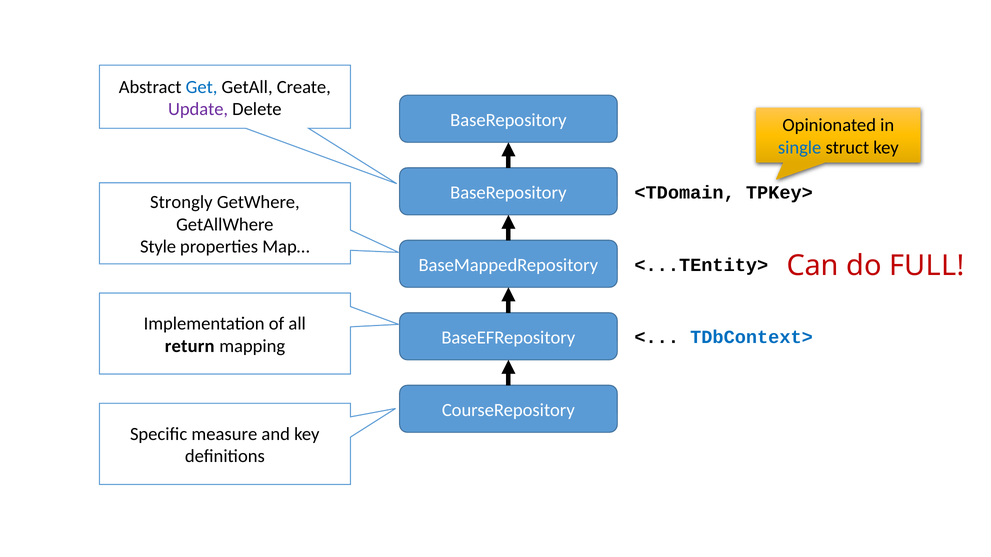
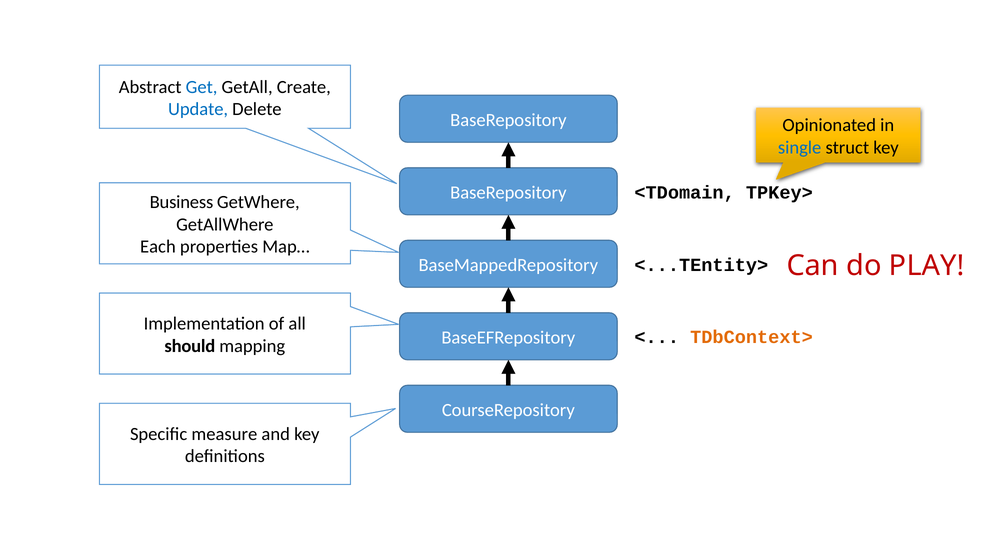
Update colour: purple -> blue (198, 109)
Strongly: Strongly -> Business (181, 202)
Style: Style -> Each (158, 247)
FULL: FULL -> PLAY (927, 266)
TDbContext> colour: blue -> orange (752, 337)
return: return -> should (190, 346)
